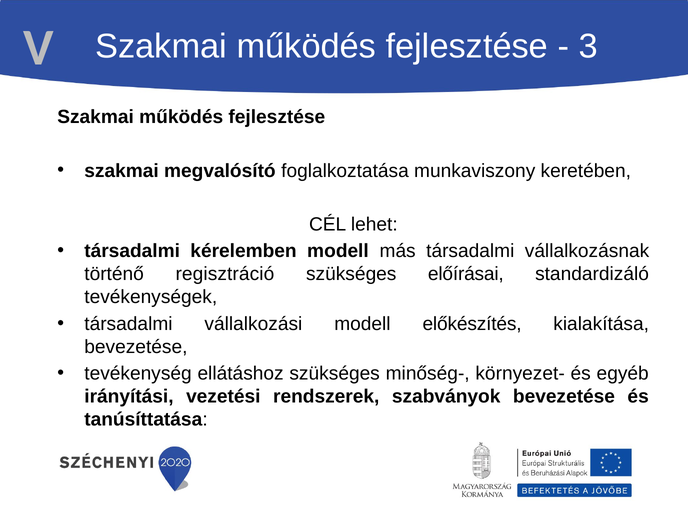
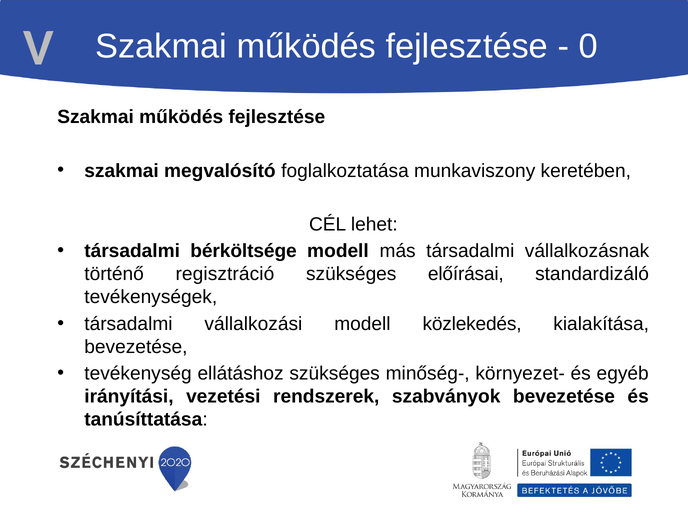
3: 3 -> 0 (588, 46)
kérelemben: kérelemben -> bérköltsége (244, 251)
előkészítés: előkészítés -> közlekedés (472, 324)
